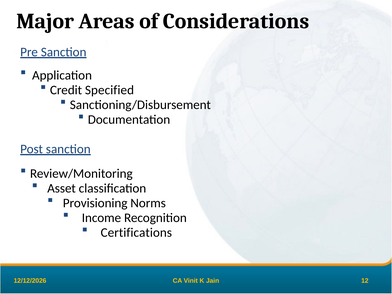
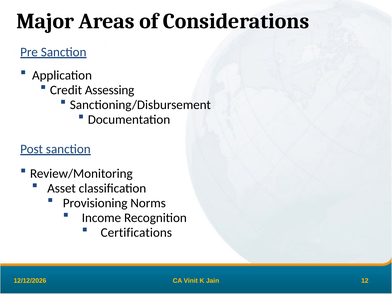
Specified: Specified -> Assessing (110, 90)
